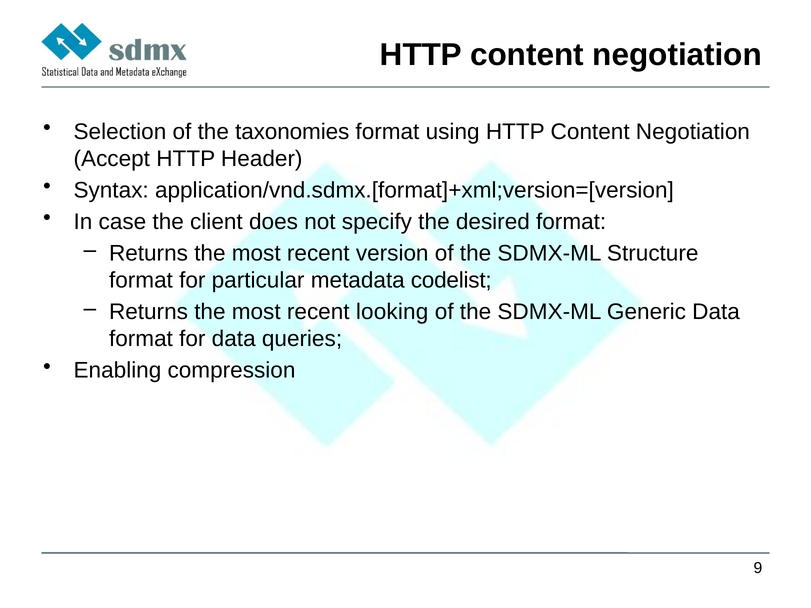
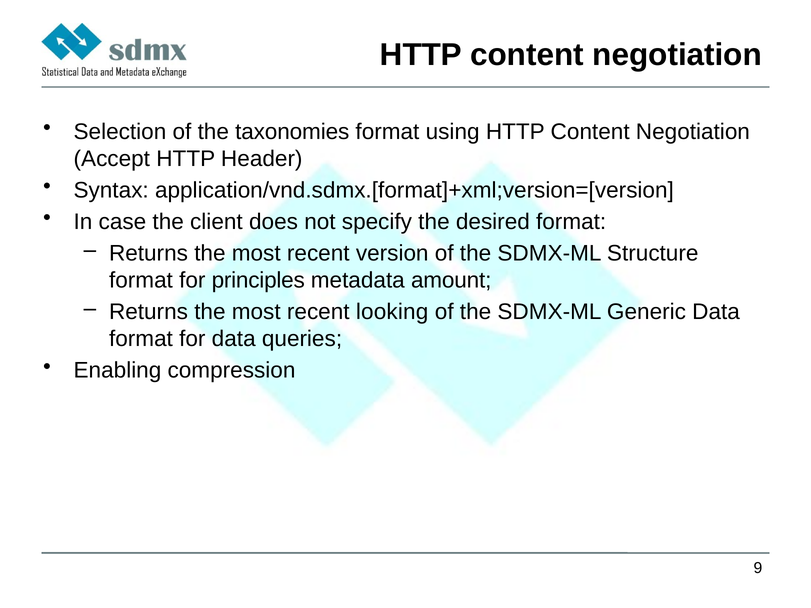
particular: particular -> principles (258, 280)
codelist: codelist -> amount (451, 280)
